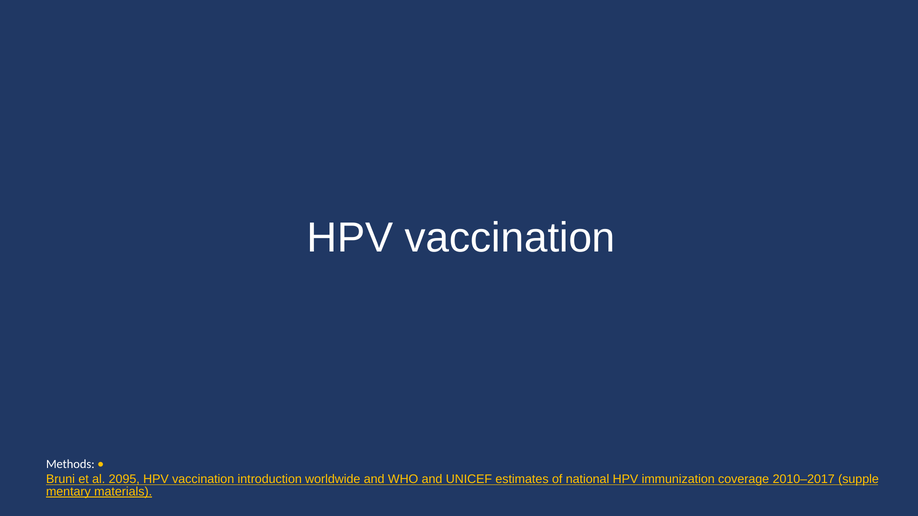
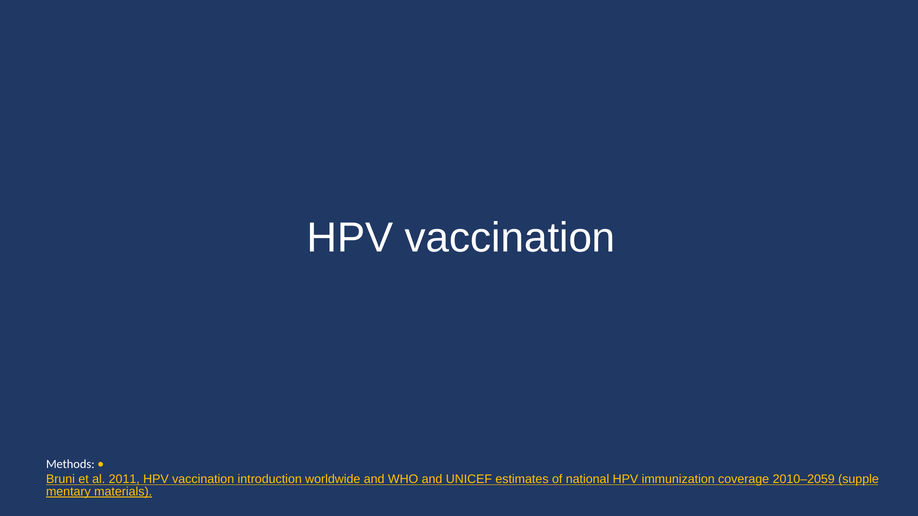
2095: 2095 -> 2011 (124, 479)
2010–2017: 2010–2017 -> 2010–2059 (804, 479)
